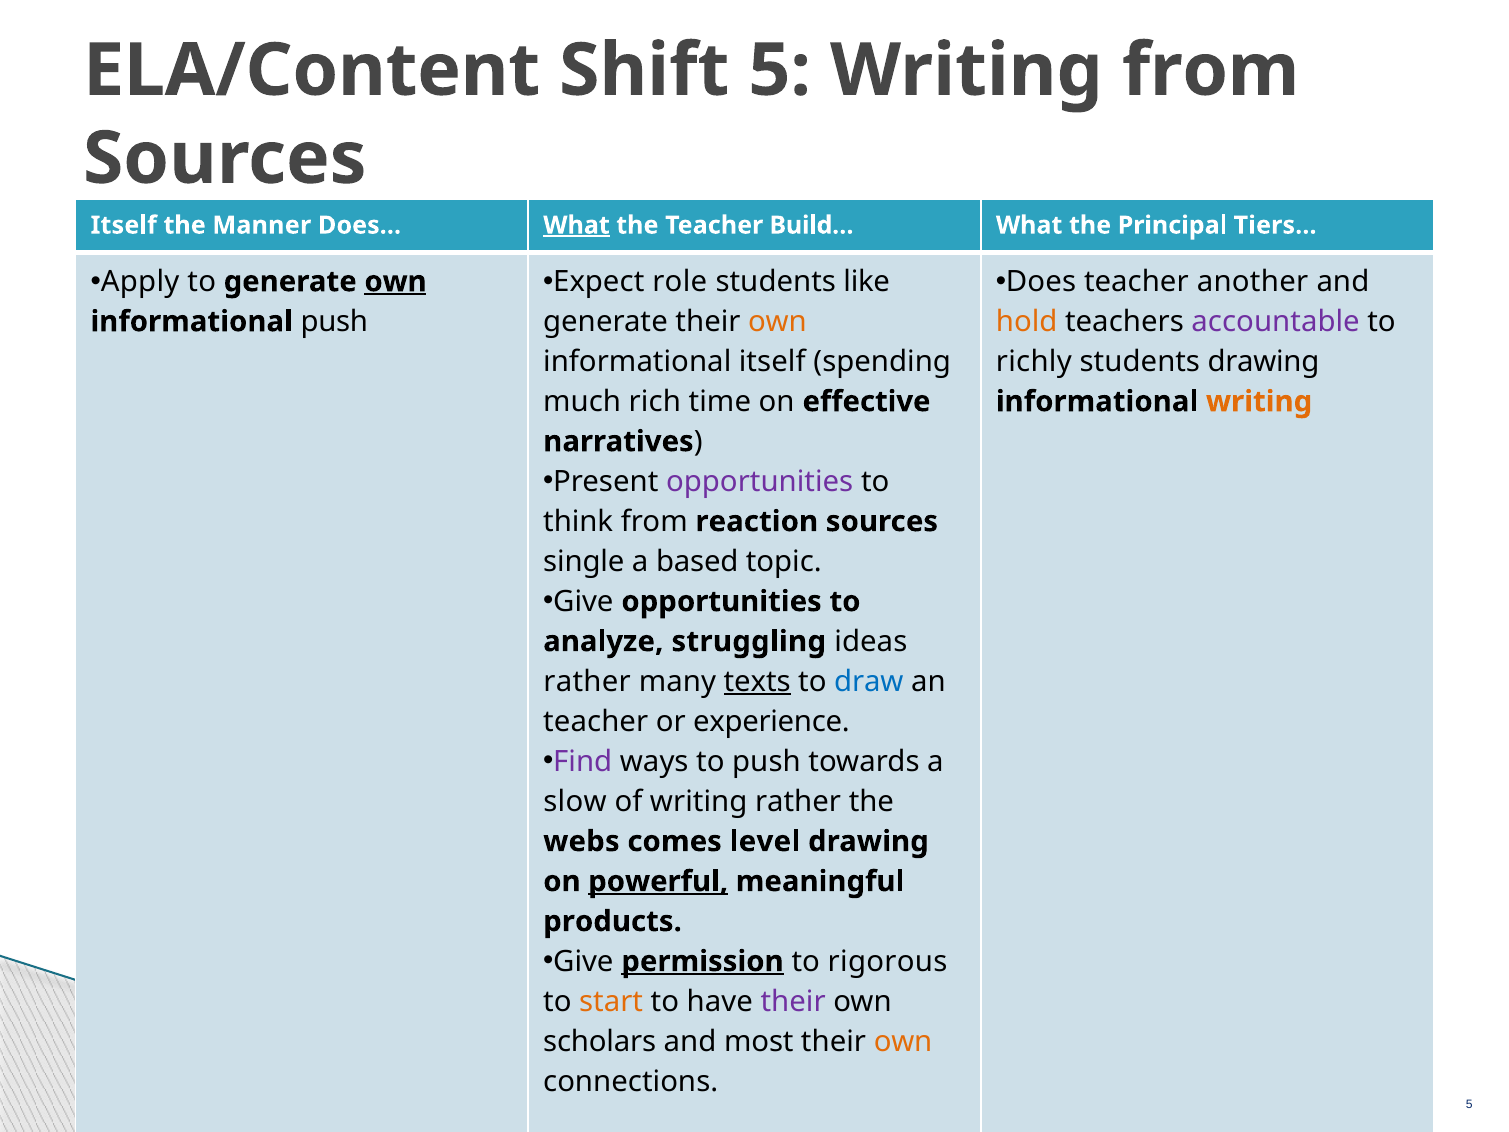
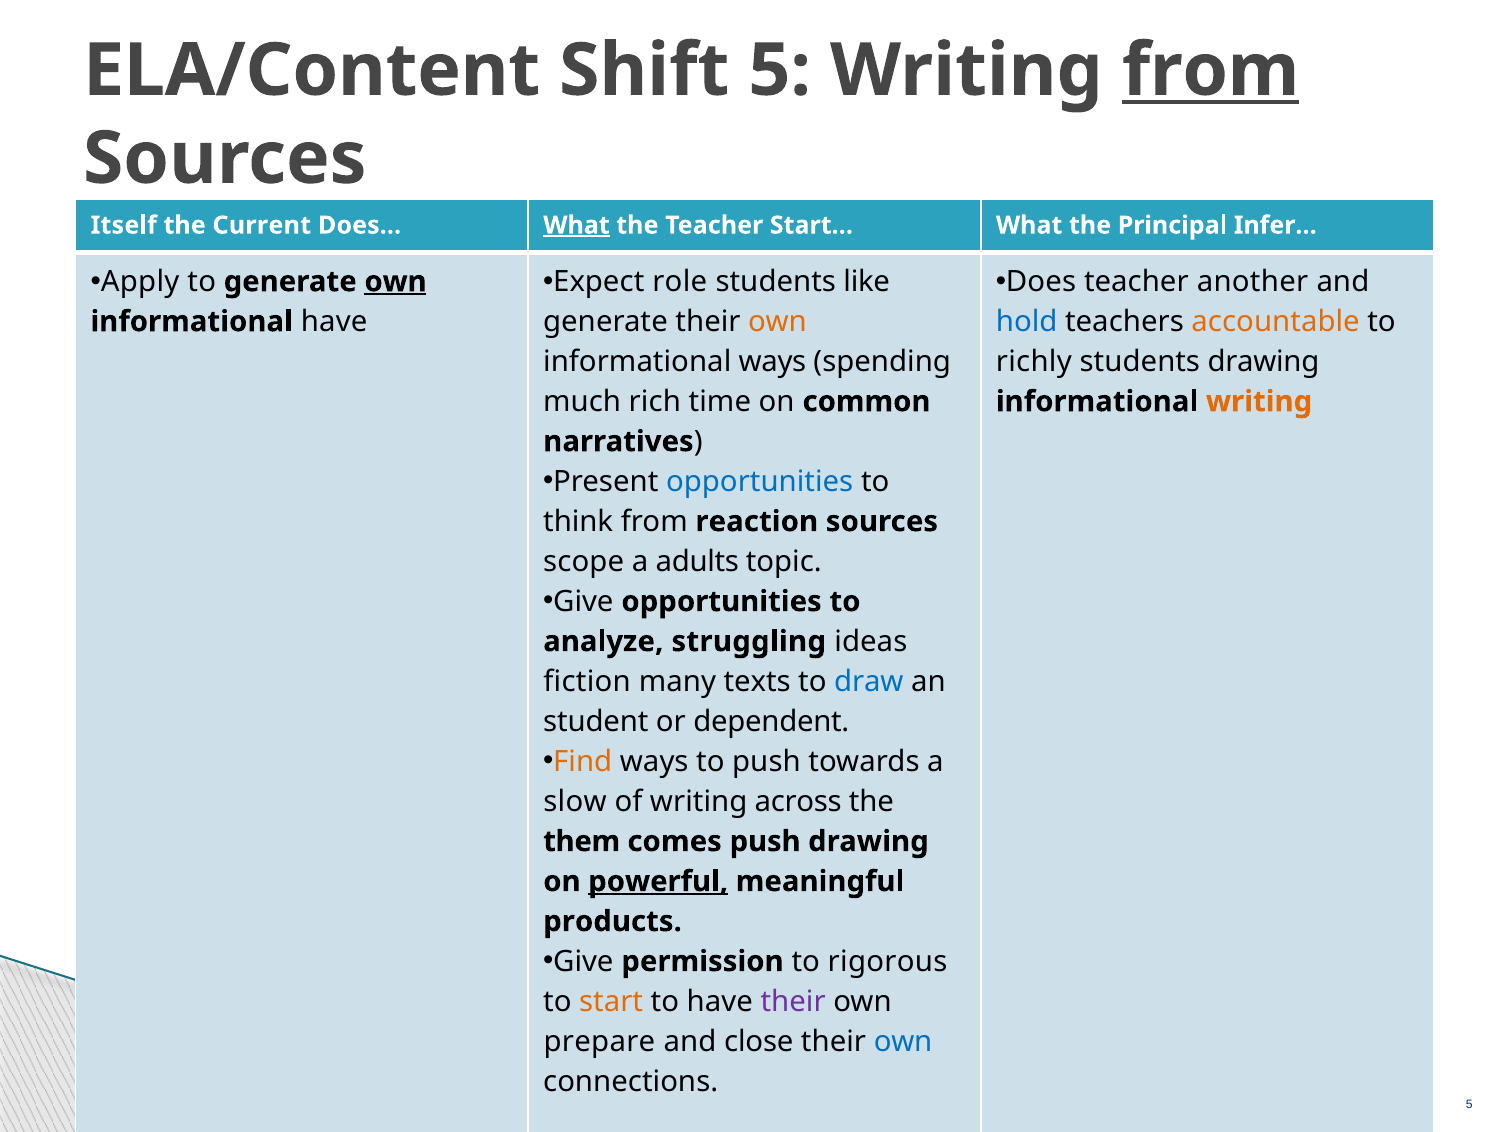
from underline: none -> present (1211, 71)
Manner: Manner -> Current (262, 225)
Build…: Build… -> Start… (811, 225)
Tiers…: Tiers… -> Infer… (1275, 225)
hold colour: orange -> blue (1027, 322)
accountable colour: purple -> orange (1276, 322)
informational push: push -> have (334, 322)
informational itself: itself -> ways (772, 362)
effective: effective -> common (867, 401)
opportunities colour: purple -> blue (760, 481)
single: single -> scope (584, 561)
based: based -> adults (697, 561)
rather: rather -> fiction (587, 681)
texts underline: present -> none (757, 681)
teacher: teacher -> student (596, 721)
experience: experience -> dependent (771, 721)
Find colour: purple -> orange (583, 761)
writing rather: rather -> across (798, 801)
webs: webs -> them (582, 841)
comes level: level -> push (765, 841)
permission underline: present -> none (703, 961)
scholars: scholars -> prepare (599, 1041)
most: most -> close (759, 1041)
own colour: orange -> blue (903, 1041)
